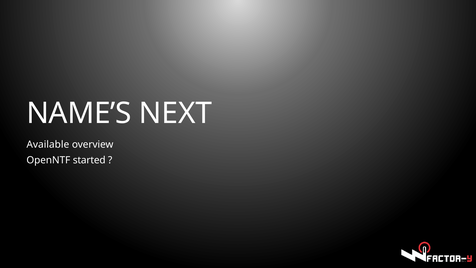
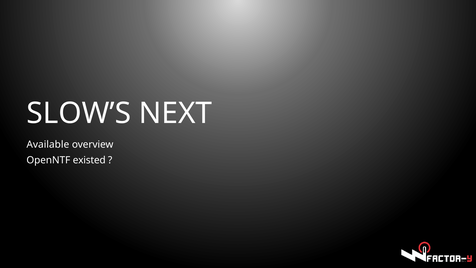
NAME’S: NAME’S -> SLOW’S (79, 113)
started: started -> existed (89, 160)
